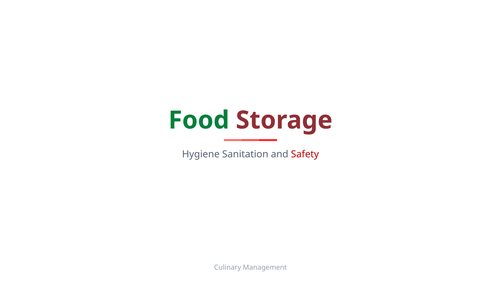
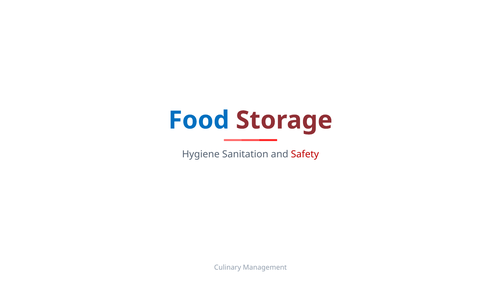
Food colour: green -> blue (199, 120)
